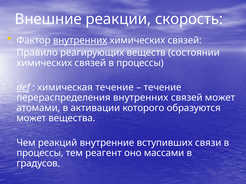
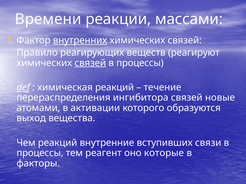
Внешние: Внешние -> Времени (48, 19)
скорость: скорость -> массами (189, 19)
состоянии: состоянии -> реагируют (194, 53)
связей underline: none -> present (90, 63)
химическая течение: течение -> реакций (115, 88)
перераспределения внутренних: внутренних -> ингибитора (141, 98)
связей может: может -> новые (220, 98)
может: может -> выход (31, 119)
массами: массами -> которые (164, 153)
градусов: градусов -> факторы (38, 164)
